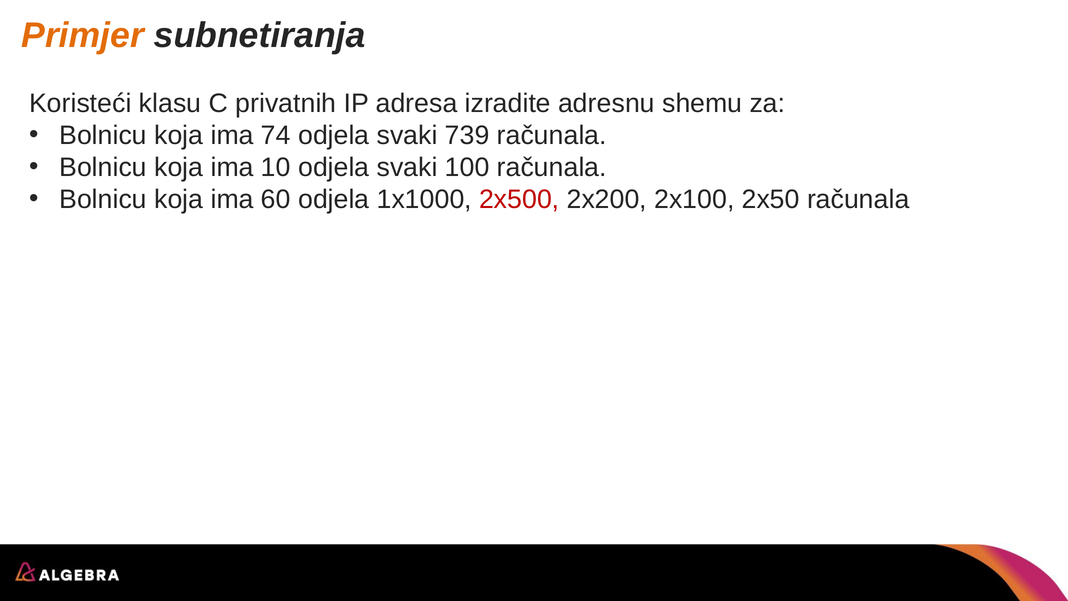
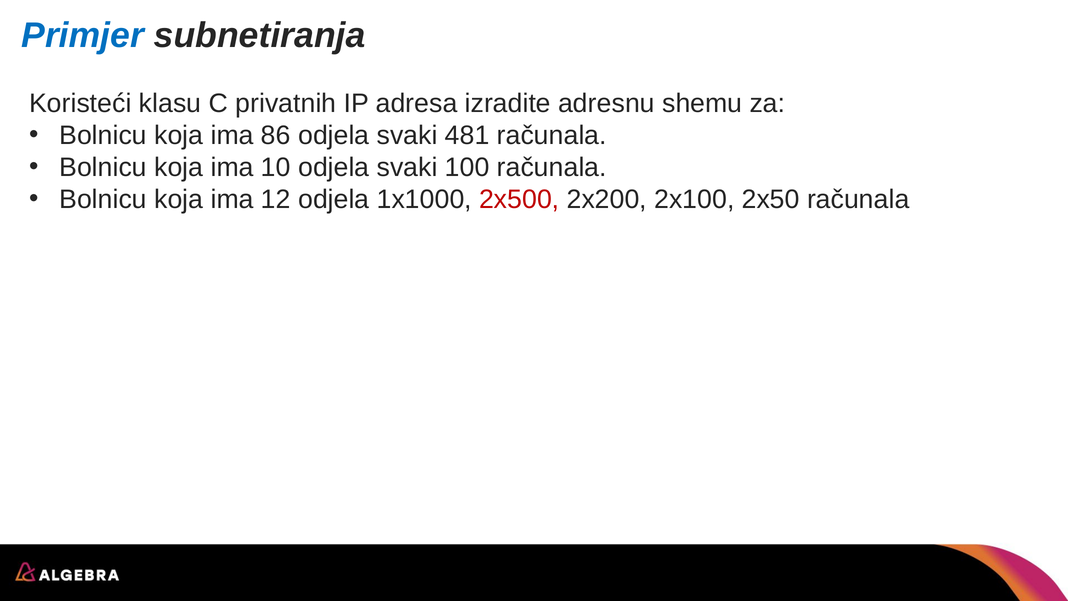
Primjer colour: orange -> blue (83, 36)
74: 74 -> 86 (276, 135)
739: 739 -> 481 (467, 135)
60: 60 -> 12 (276, 199)
